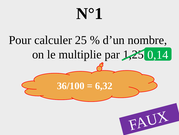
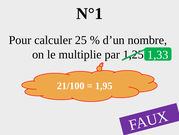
0,14: 0,14 -> 1,33 (158, 55)
36/100: 36/100 -> 21/100 (71, 85)
6,32: 6,32 -> 1,95 (104, 85)
